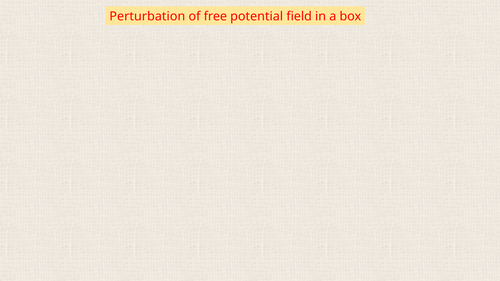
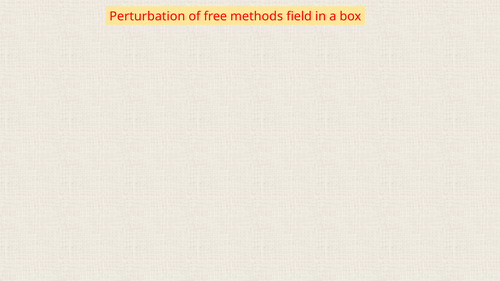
potential: potential -> methods (257, 16)
